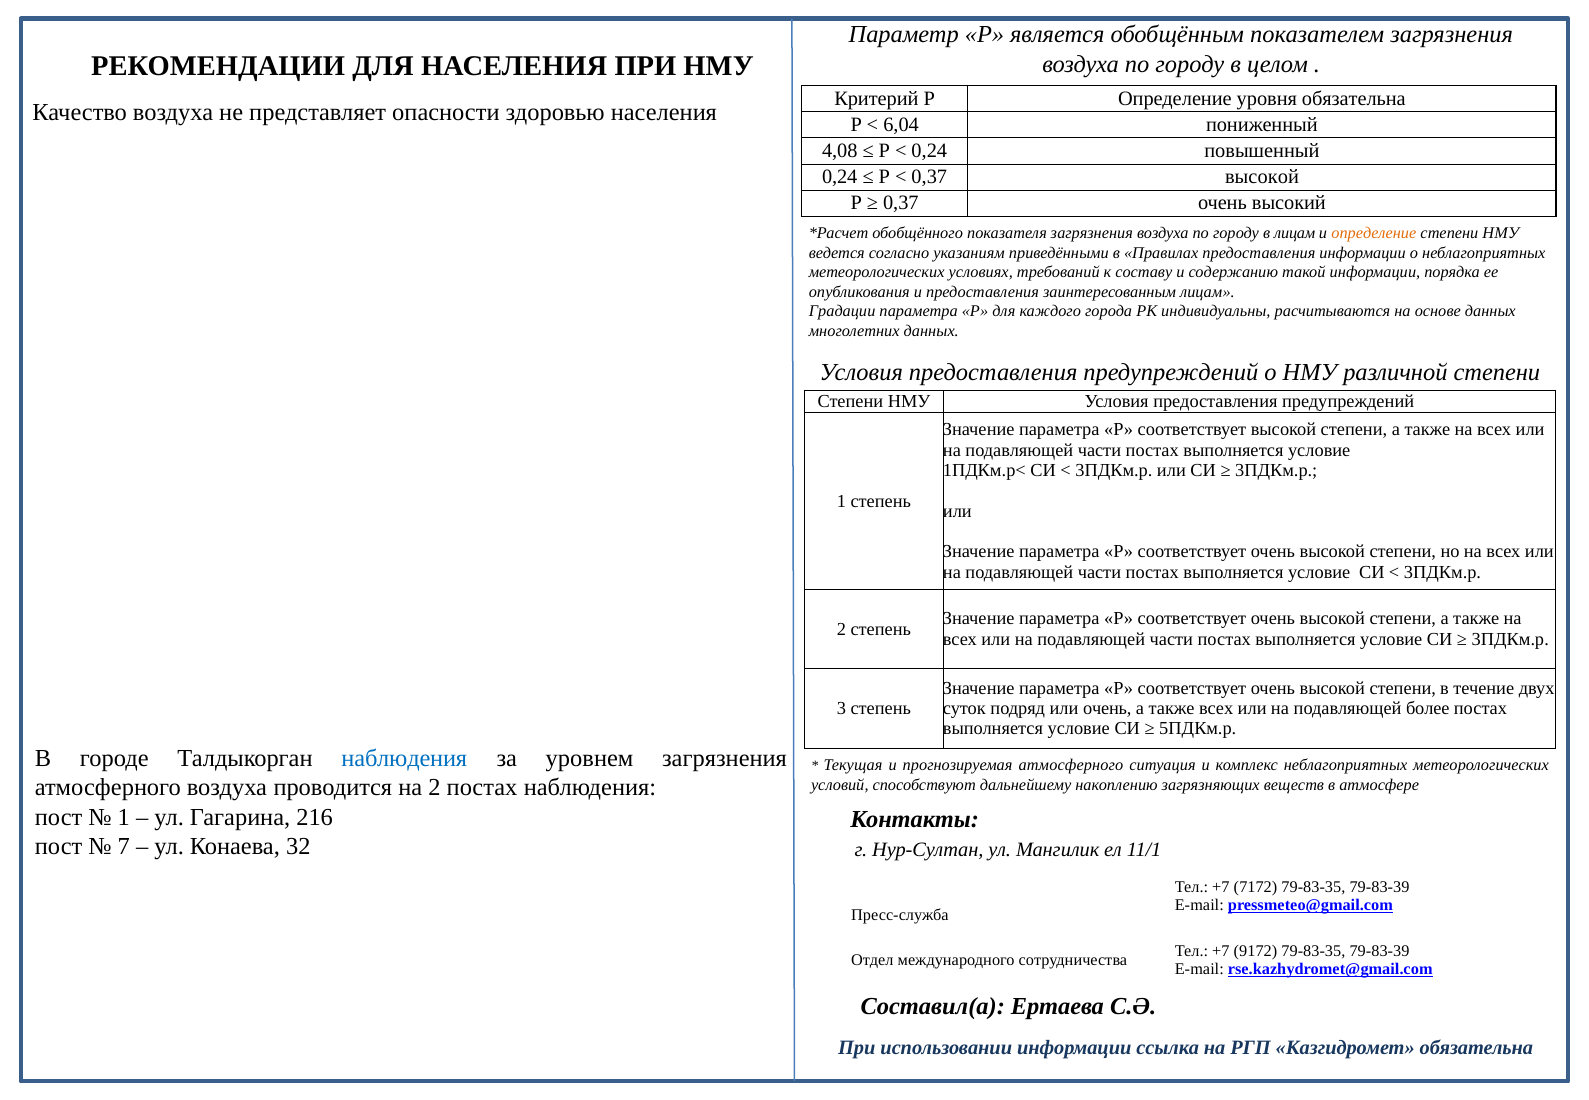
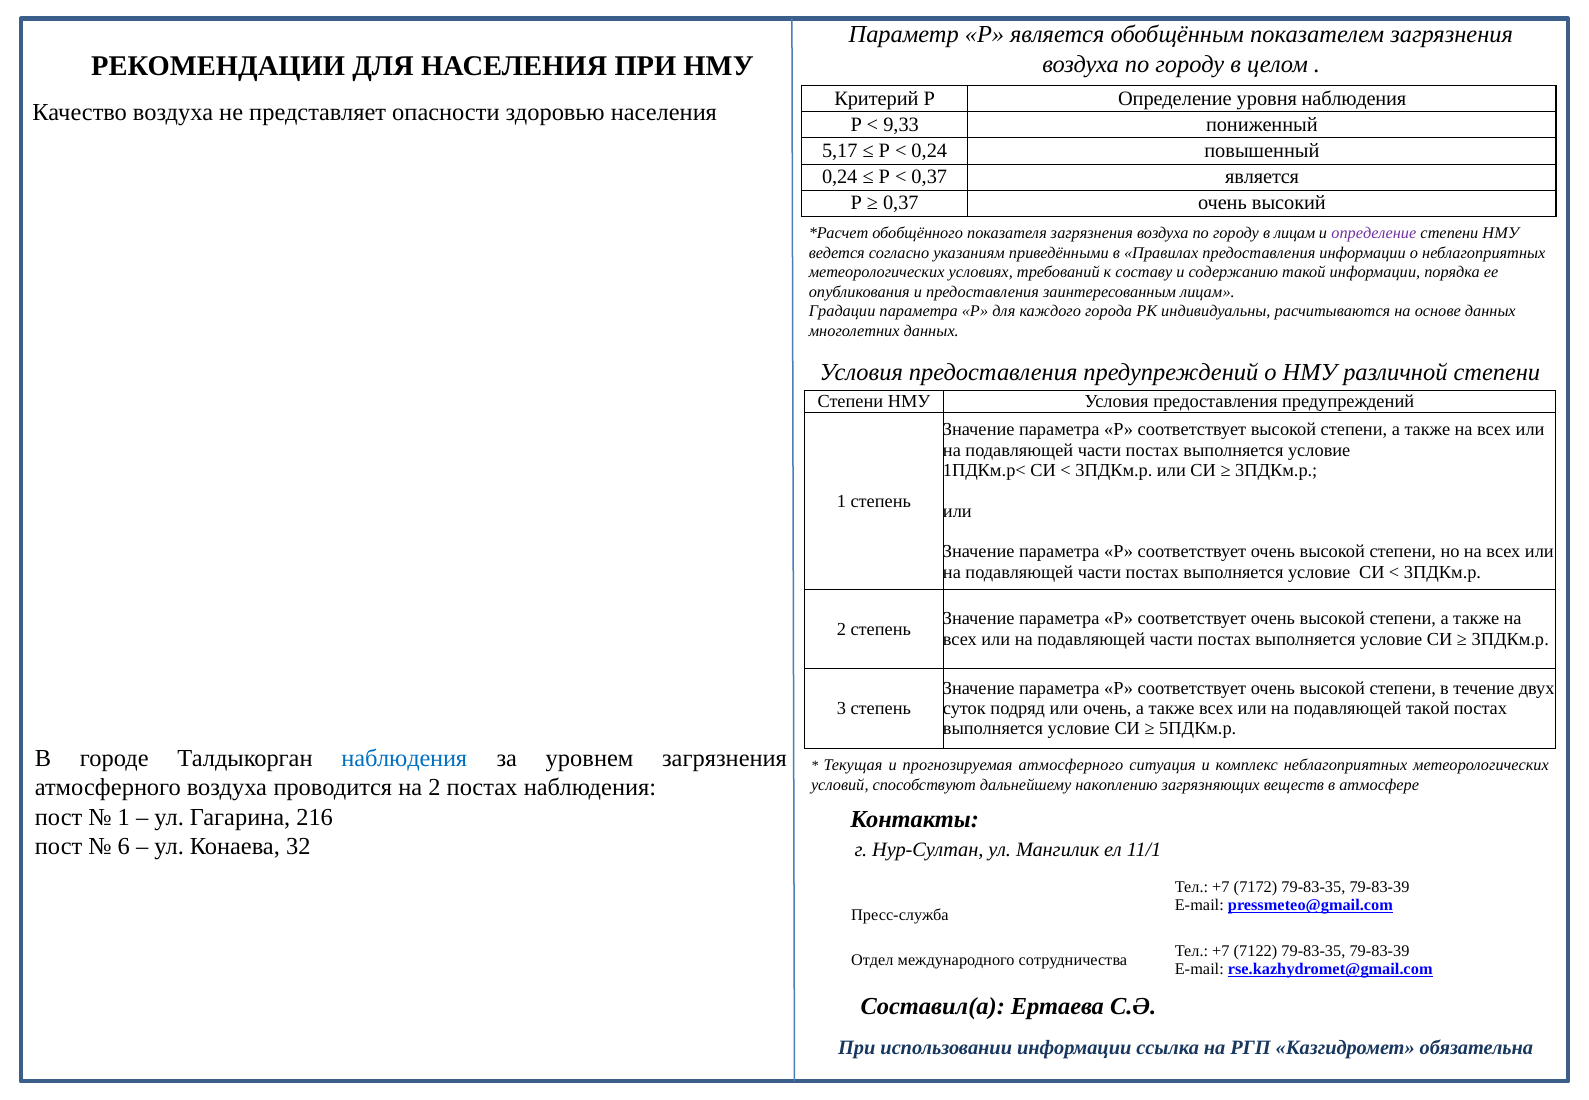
уровня обязательна: обязательна -> наблюдения (1354, 98)
6,04: 6,04 -> 9,33 (901, 125)
4,08: 4,08 -> 5,17 (840, 151)
0,37 высокой: высокой -> является (1262, 177)
определение colour: orange -> purple (1374, 233)
подавляющей более: более -> такой (1428, 708)
7: 7 -> 6 (124, 847)
9172: 9172 -> 7122 (1256, 951)
